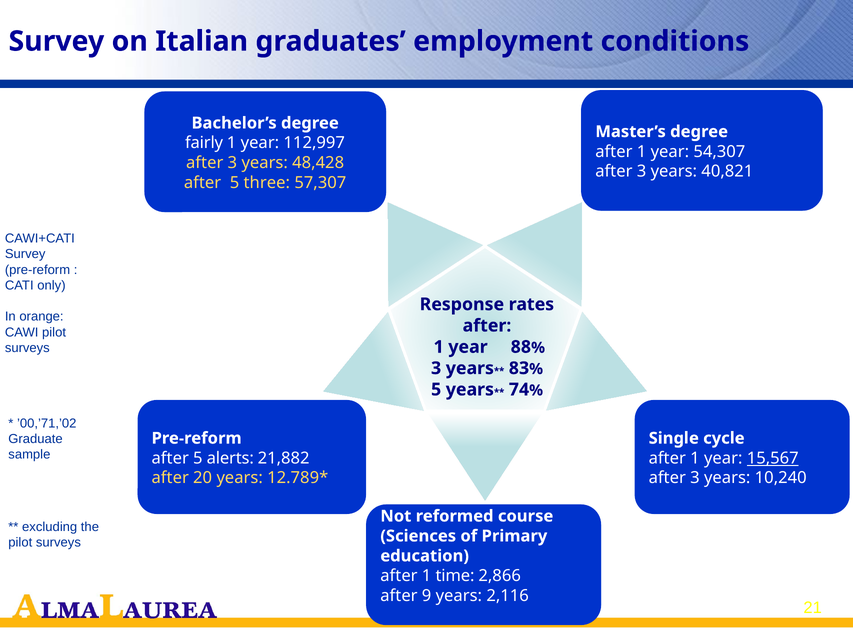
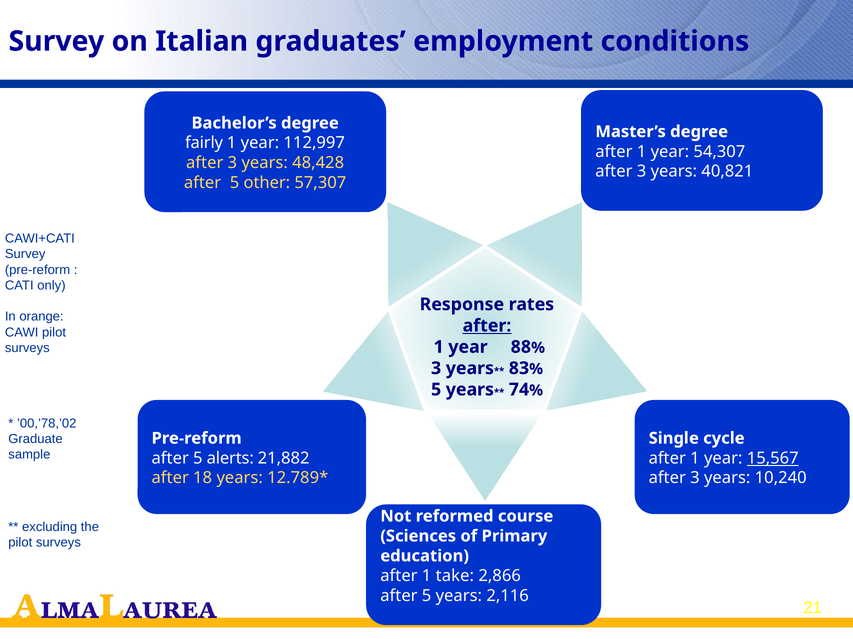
three: three -> other (267, 183)
after underline: none -> present (487, 326)
’00,’71,’02: ’00,’71,’02 -> ’00,’78,’02 (47, 424)
20: 20 -> 18 (203, 479)
time: time -> take (455, 576)
9: 9 -> 5 (427, 596)
